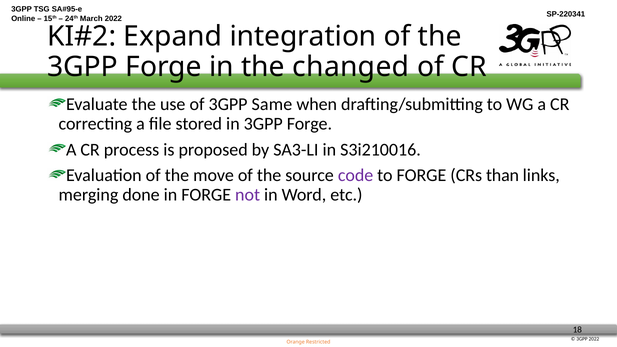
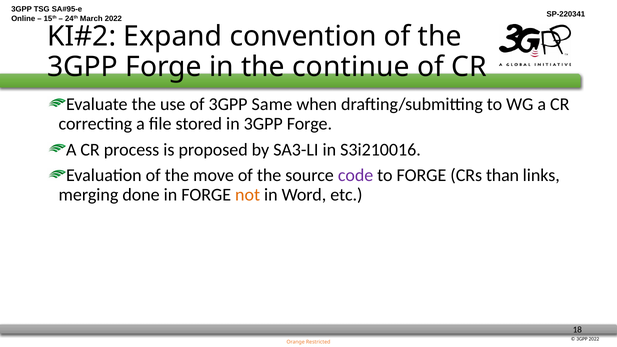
integration: integration -> convention (303, 37)
changed: changed -> continue (351, 67)
not colour: purple -> orange (248, 195)
